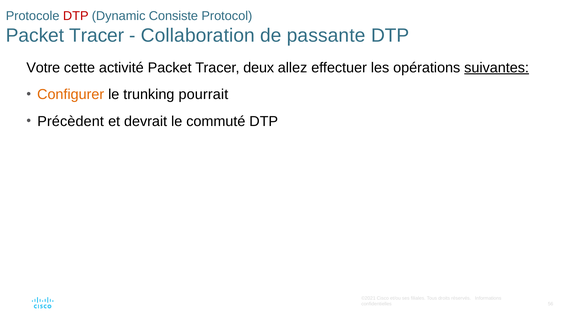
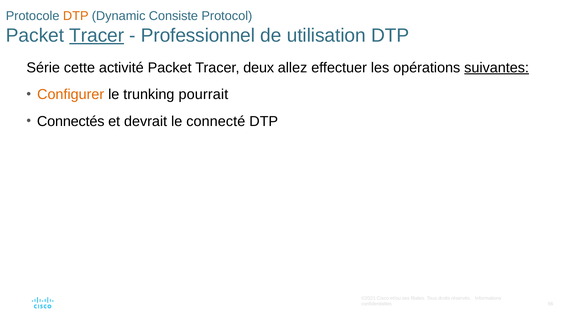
DTP colour: red -> orange (76, 16)
Tracer underline: none -> present (97, 35)
Collaboration: Collaboration -> Professionnel (198, 35)
passante: passante -> utilisation (326, 35)
Votre: Votre -> Série (43, 68)
Précèdent: Précèdent -> Connectés (71, 121)
commuté: commuté -> connecté (216, 121)
